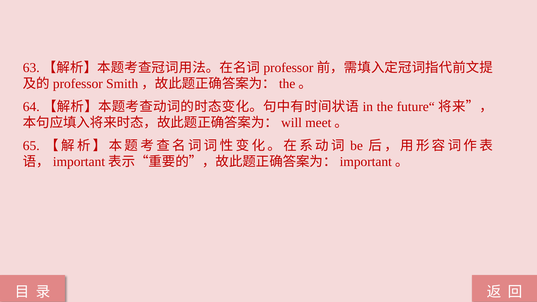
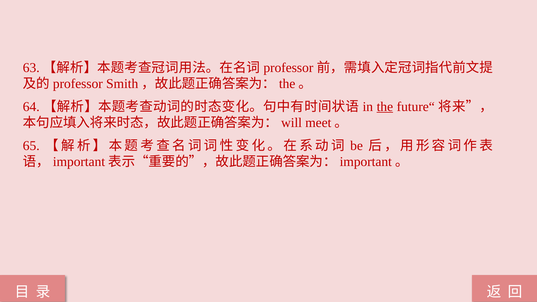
the underline: none -> present (385, 107)
